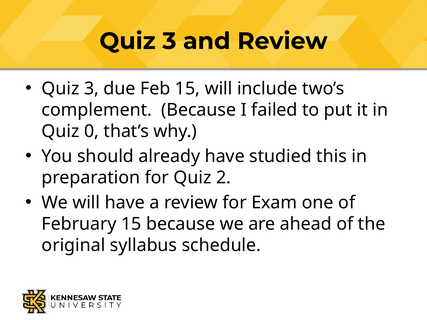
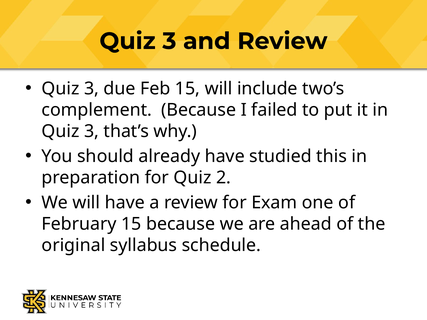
0: 0 -> 3 (91, 131)
